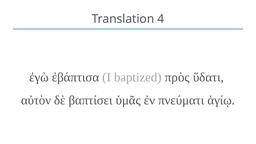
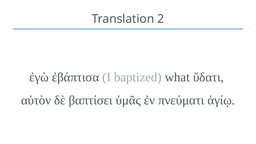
4: 4 -> 2 (161, 19)
πρὸς: πρὸς -> what (177, 77)
